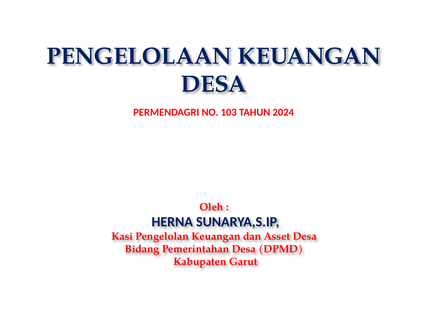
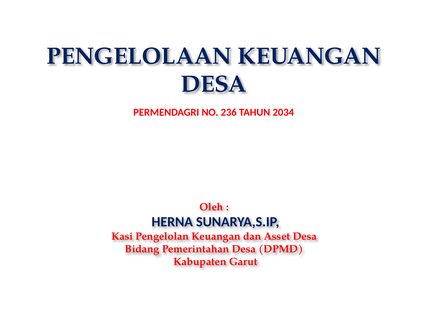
103: 103 -> 236 (229, 112)
2024: 2024 -> 2034 (283, 112)
